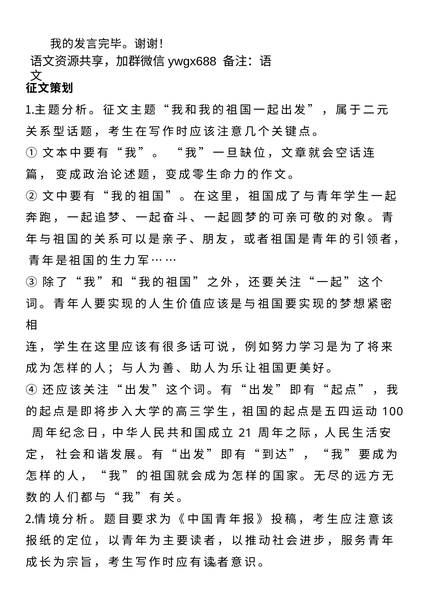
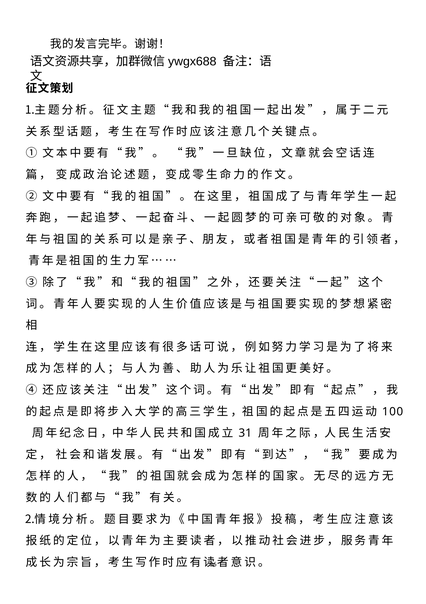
21: 21 -> 31 (245, 433)
